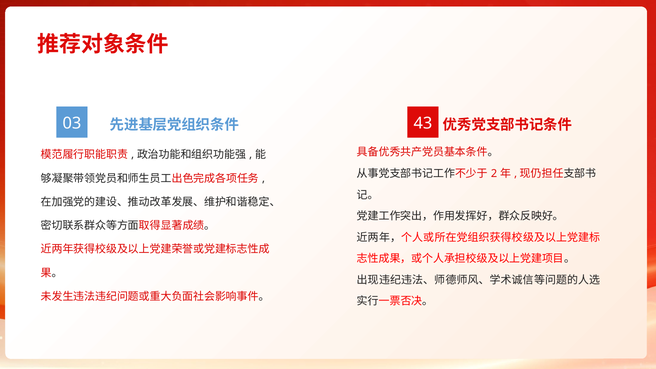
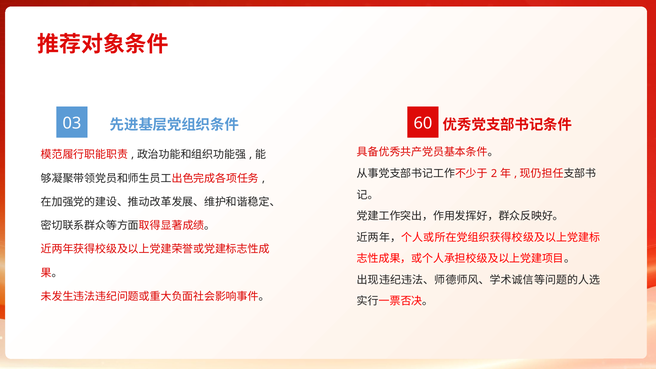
43: 43 -> 60 (423, 123)
